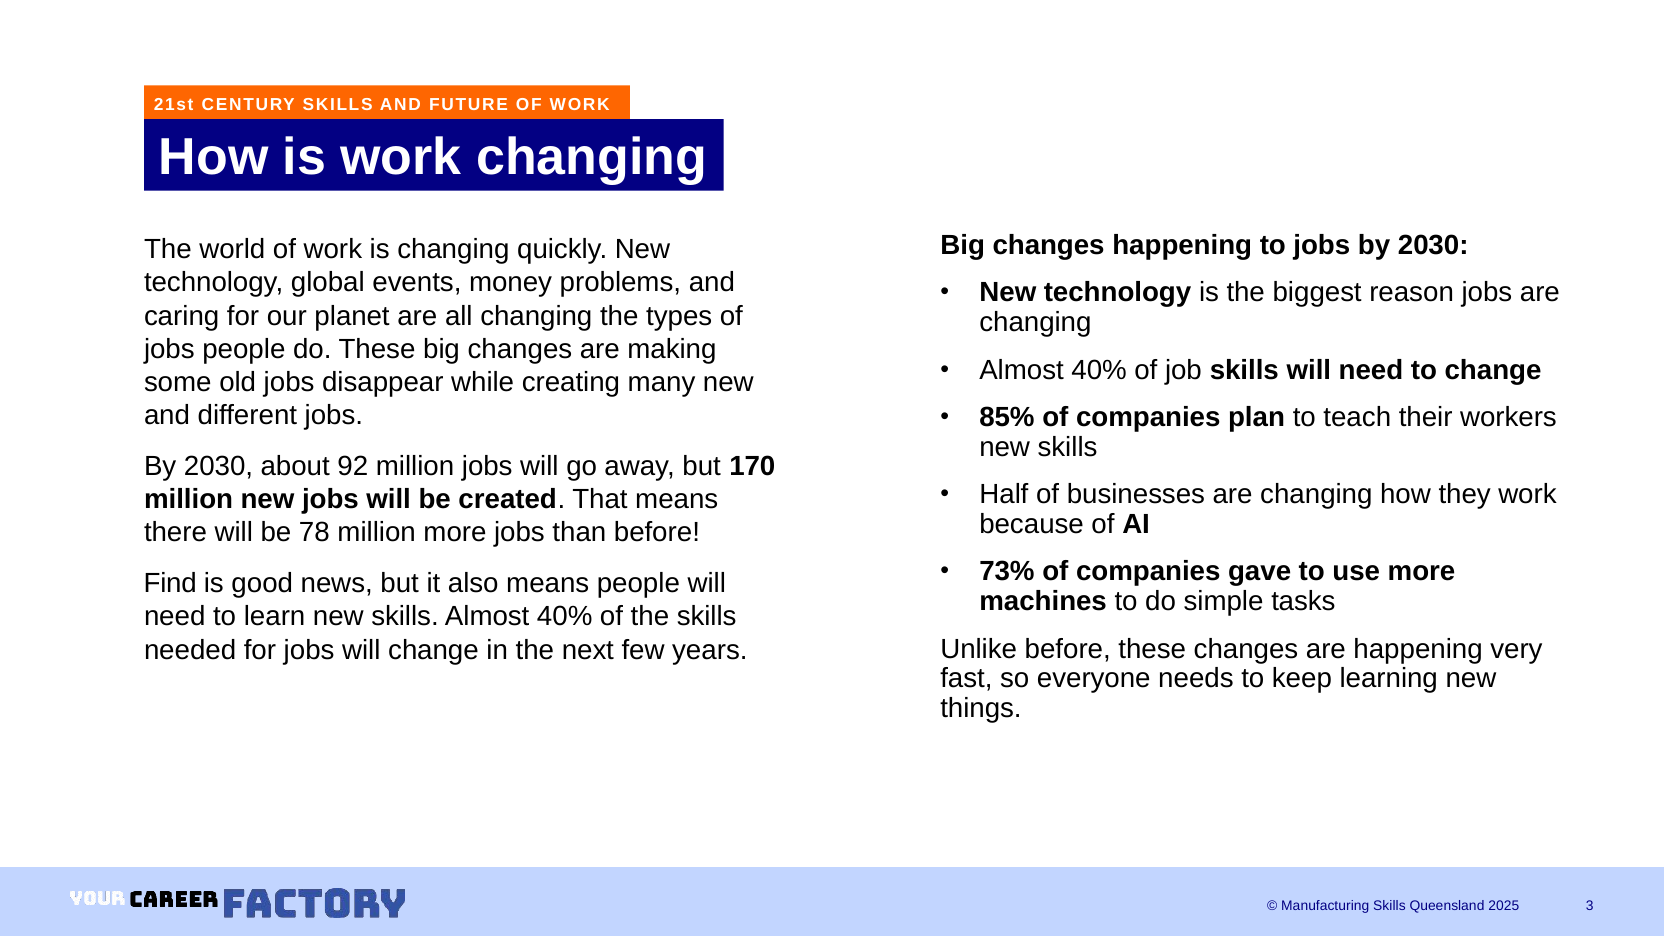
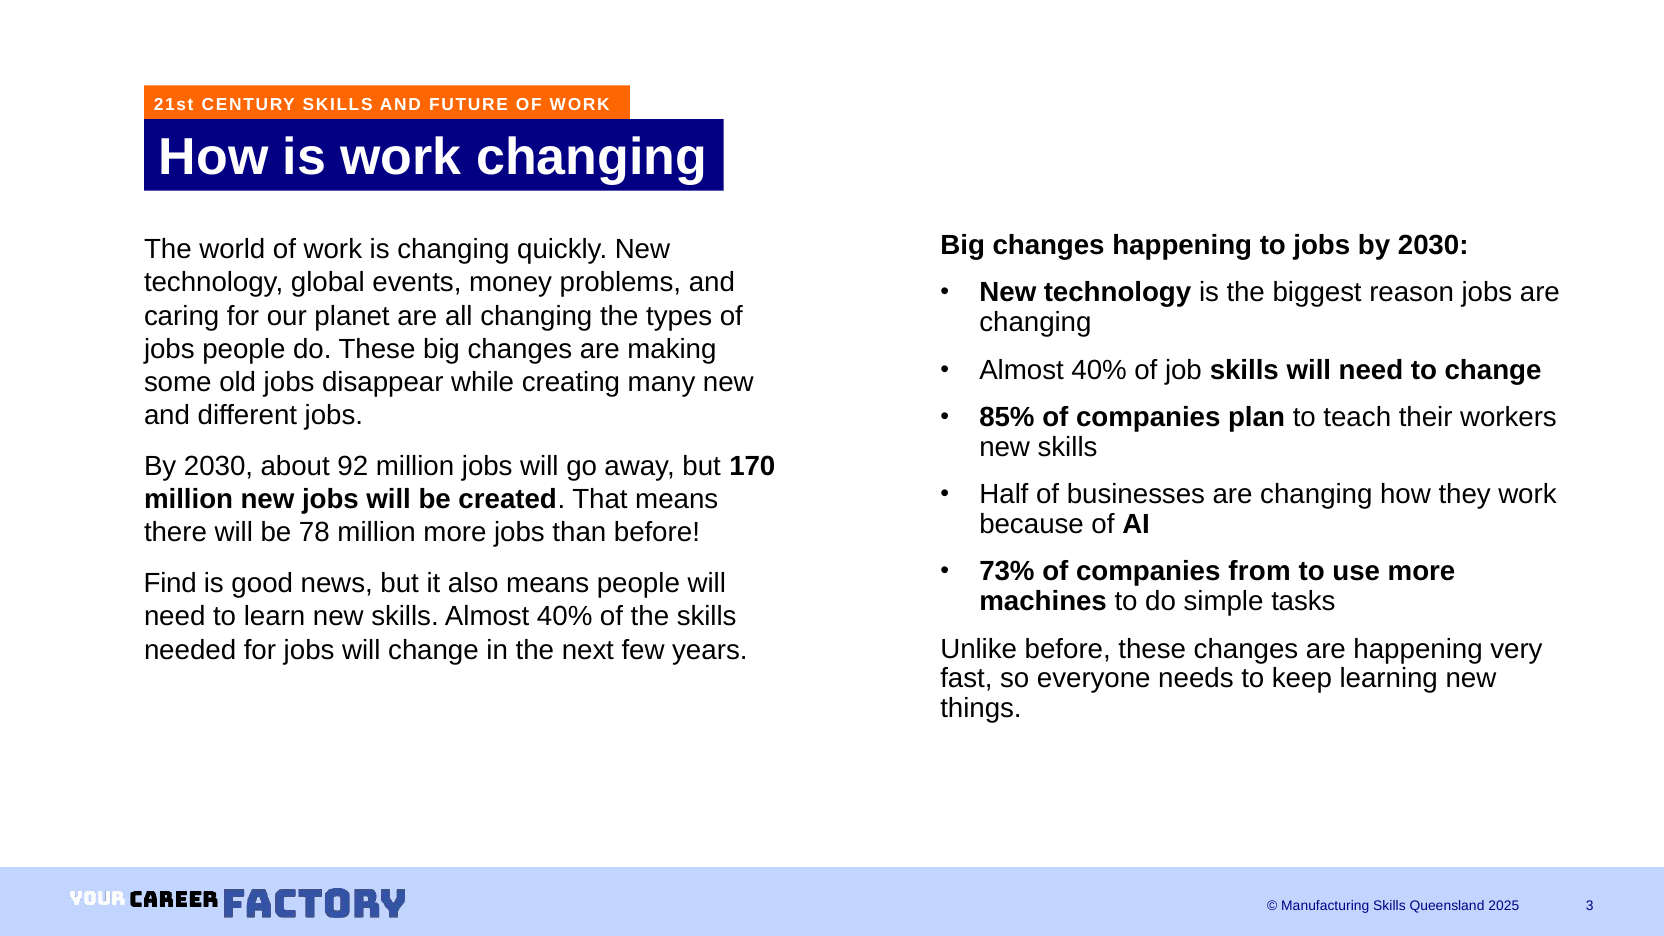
gave: gave -> from (1259, 572)
